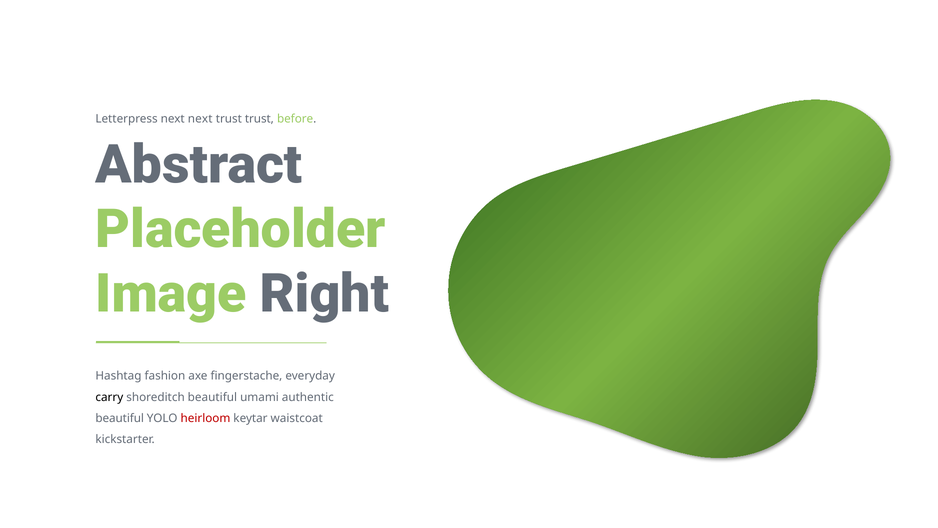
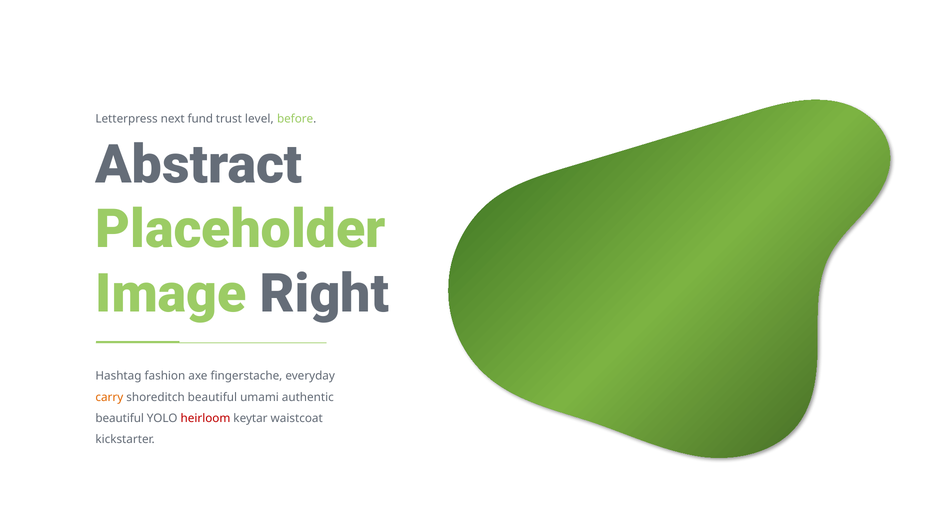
next next: next -> fund (200, 119)
trust trust: trust -> level (259, 119)
carry colour: black -> orange (109, 397)
